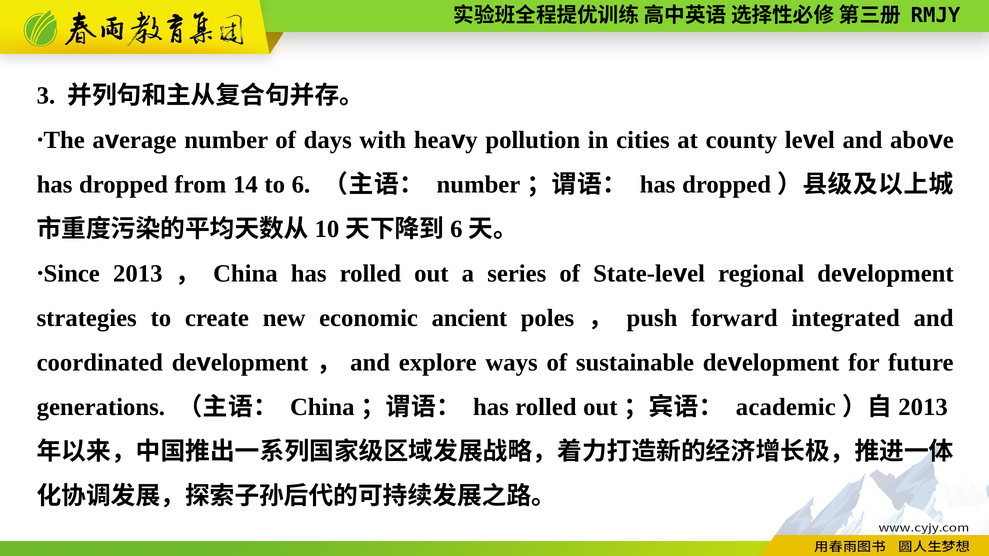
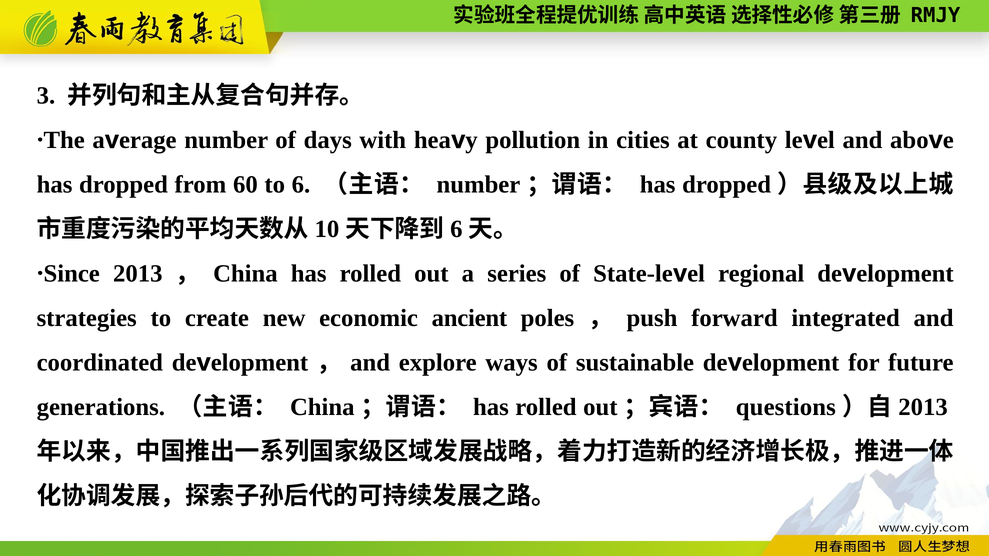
14: 14 -> 60 (245, 185)
academic: academic -> questions (786, 407)
